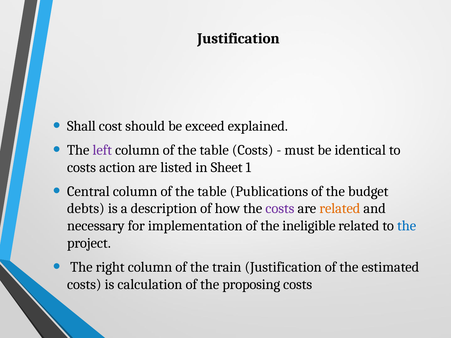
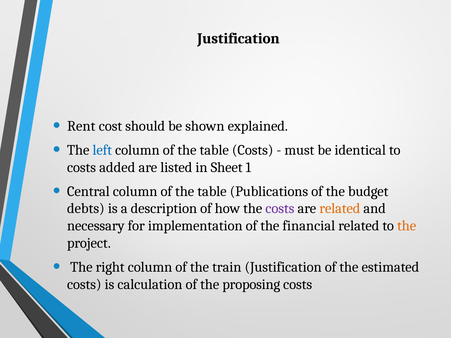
Shall: Shall -> Rent (81, 126)
exceed: exceed -> shown (205, 126)
left colour: purple -> blue (102, 150)
action: action -> added (117, 167)
ineligible: ineligible -> financial (309, 226)
the colour: blue -> orange (407, 226)
